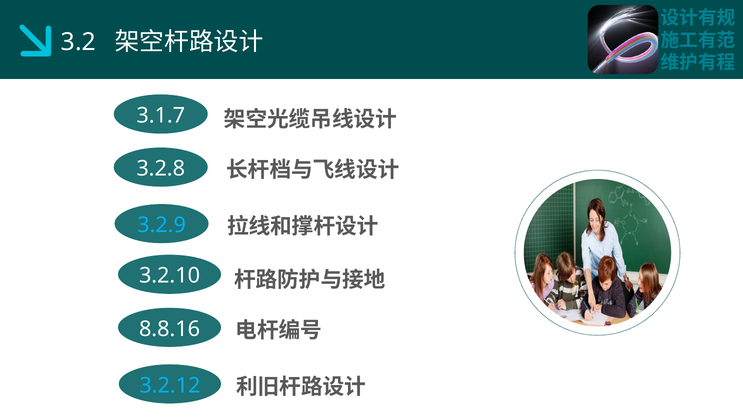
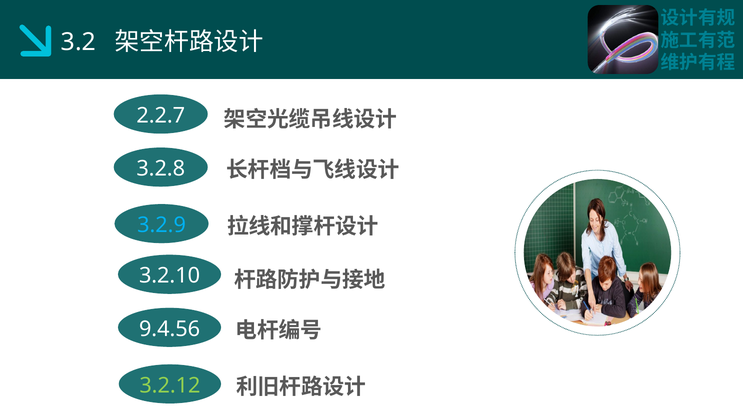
3.1.7: 3.1.7 -> 2.2.7 (161, 115)
8.8.16: 8.8.16 -> 9.4.56 (170, 329)
3.2.12 colour: light blue -> light green (170, 385)
